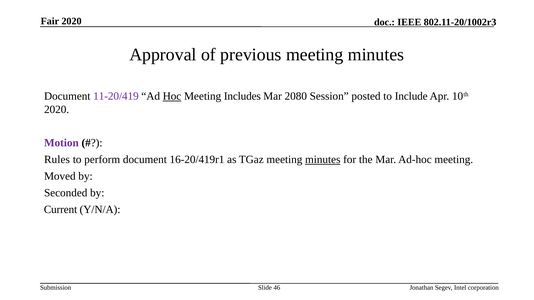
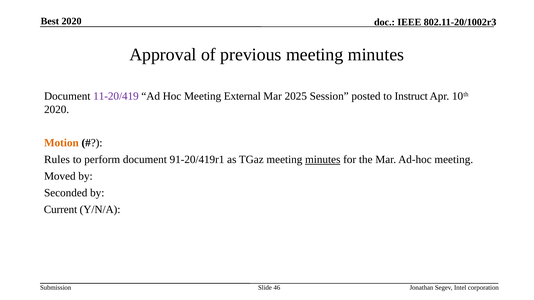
Fair: Fair -> Best (50, 21)
Hoc underline: present -> none (172, 96)
Includes: Includes -> External (242, 96)
2080: 2080 -> 2025 (296, 96)
Include: Include -> Instruct (411, 96)
Motion colour: purple -> orange (61, 143)
16-20/419r1: 16-20/419r1 -> 91-20/419r1 (197, 160)
